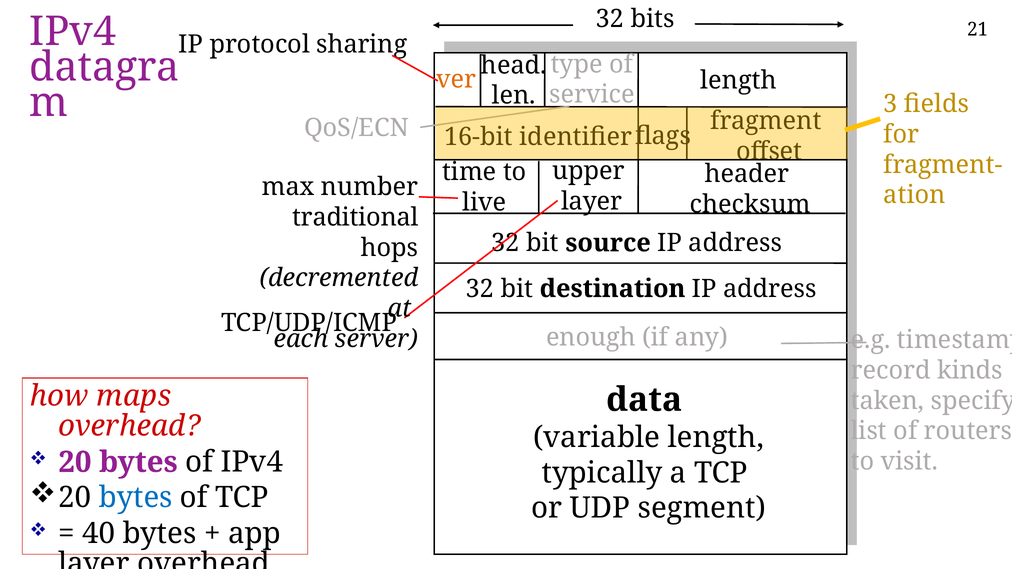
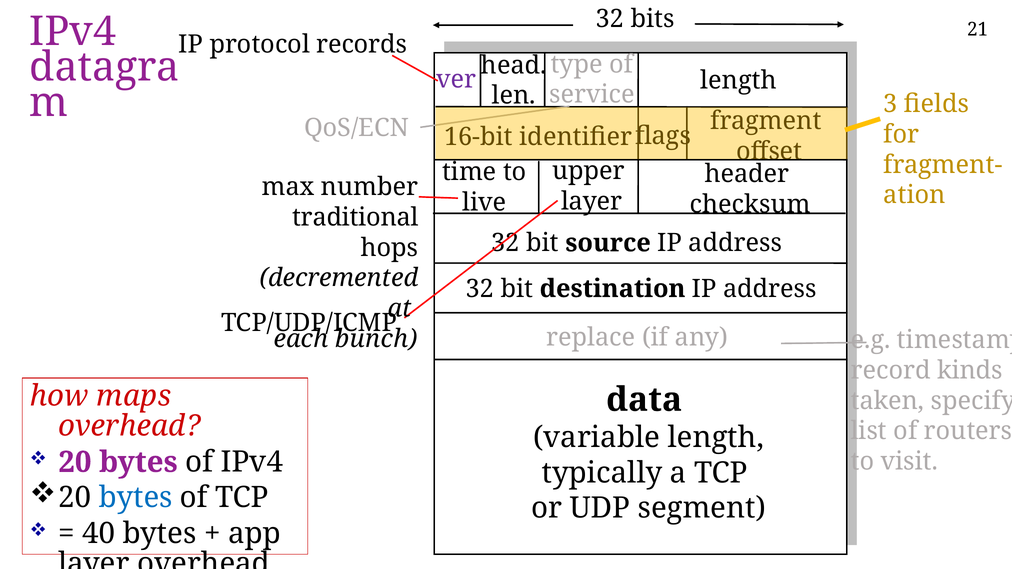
sharing: sharing -> records (362, 44)
ver colour: orange -> purple (456, 80)
enough: enough -> replace (591, 338)
server: server -> bunch (376, 339)
